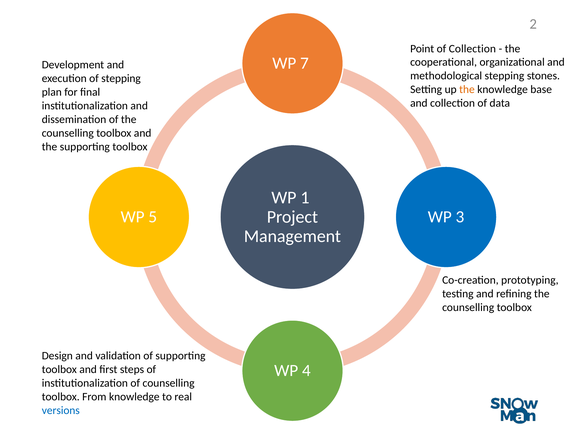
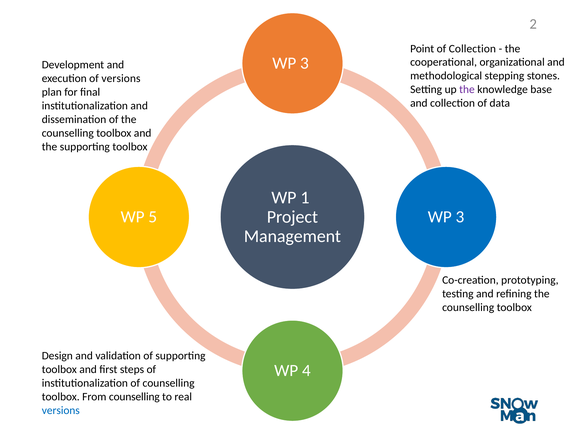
7: 7 -> 3 (304, 63)
of stepping: stepping -> versions (121, 79)
the colour: orange -> purple (467, 90)
From knowledge: knowledge -> counselling (134, 396)
